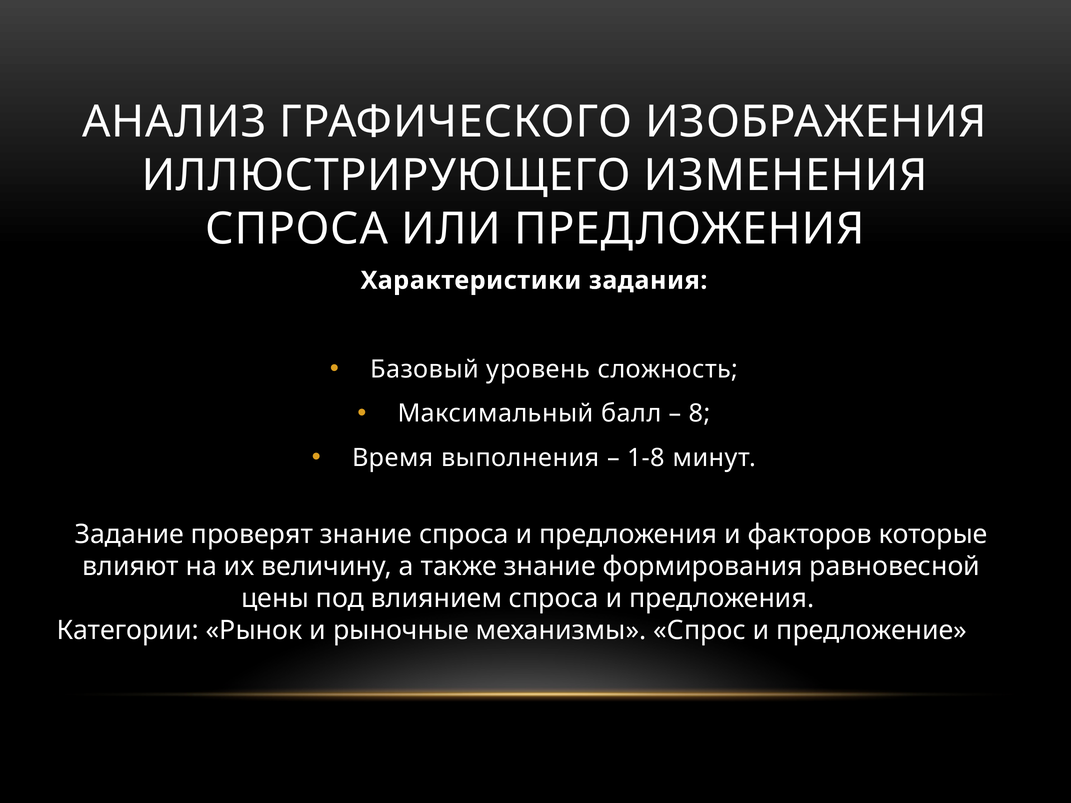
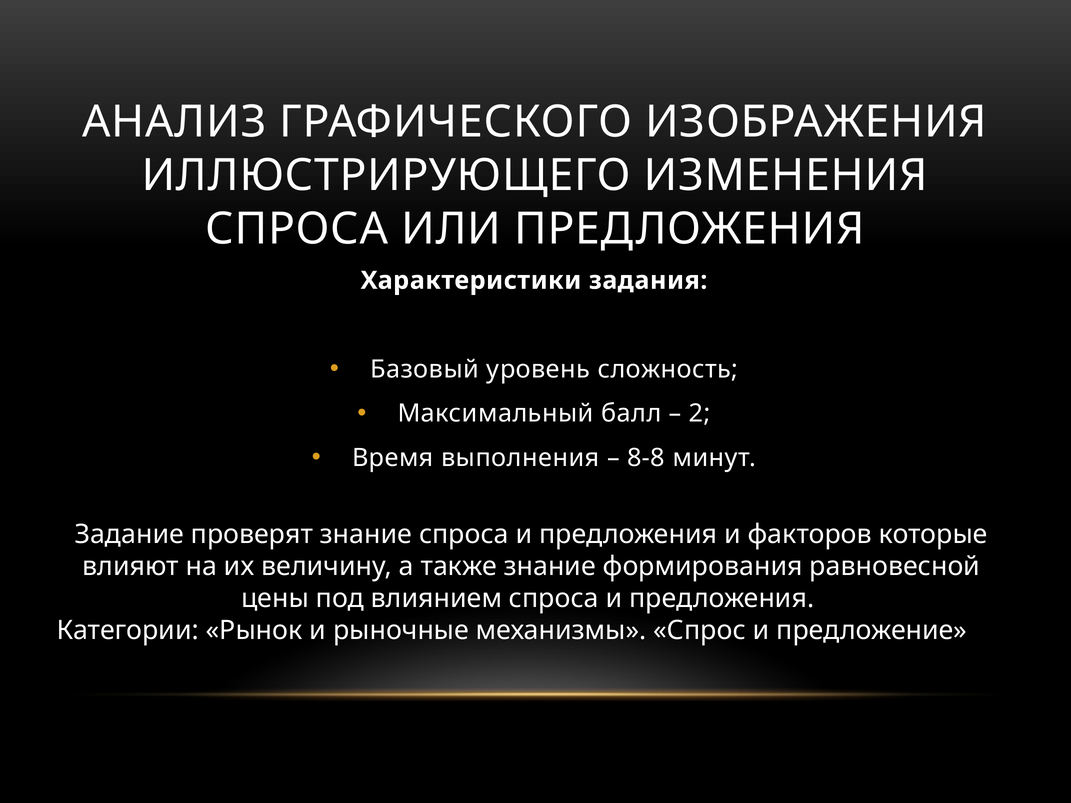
8: 8 -> 2 (700, 414)
1-8: 1-8 -> 8-8 (646, 458)
